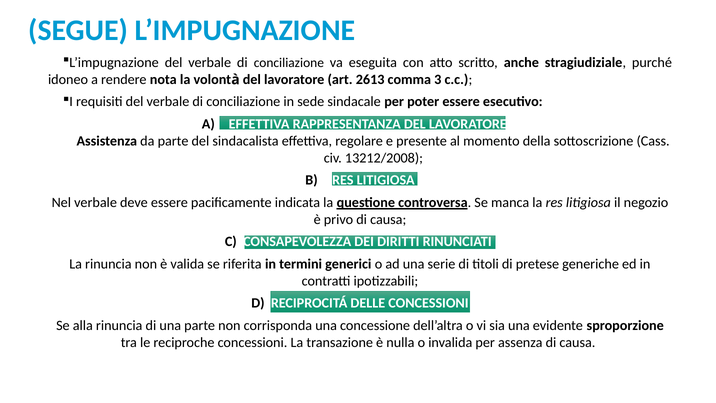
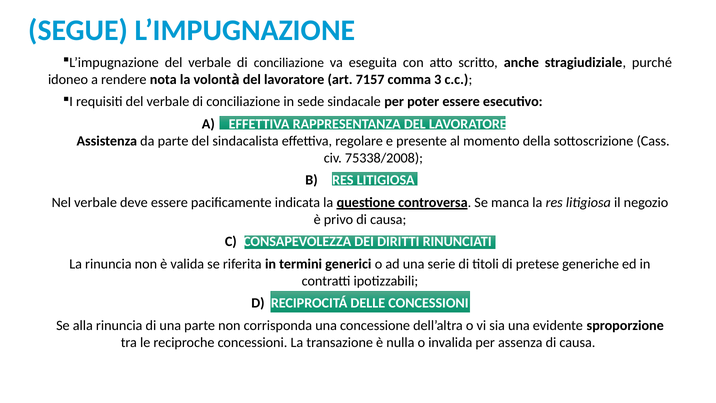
2613: 2613 -> 7157 (370, 80)
13212/2008: 13212/2008 -> 75338/2008 (384, 158)
